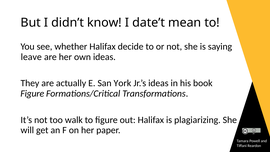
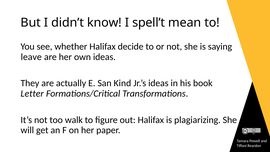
date’t: date’t -> spell’t (149, 23)
York: York -> Kind (122, 83)
Figure: Figure -> Letter (32, 93)
